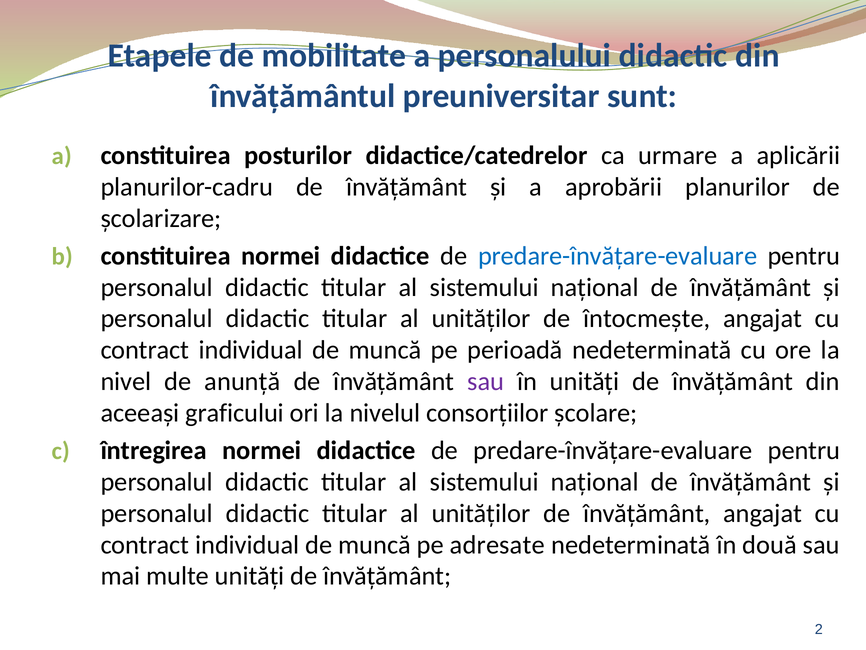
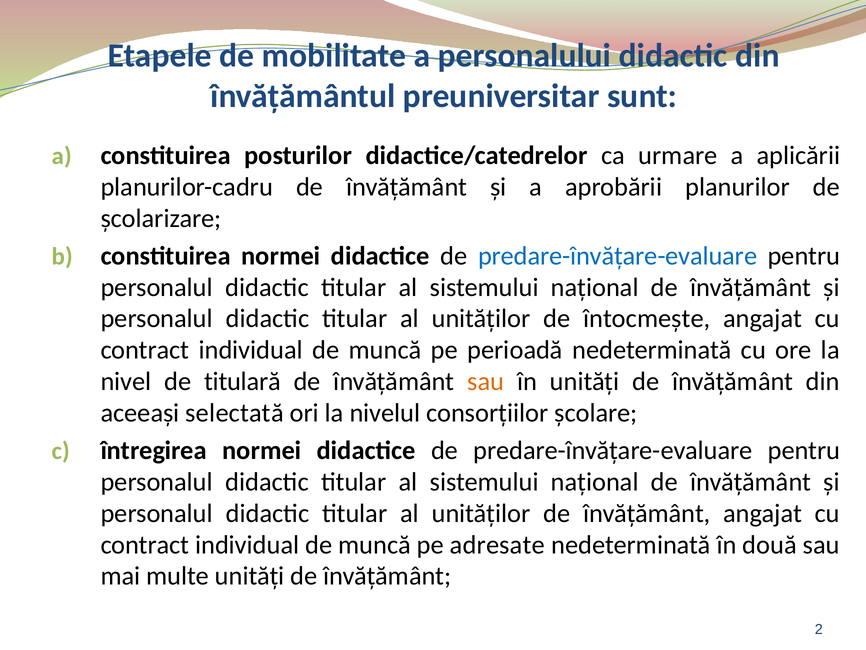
anunţă: anunţă -> titulară (243, 381)
sau colour: purple -> orange (486, 381)
graficului: graficului -> selectată (235, 413)
